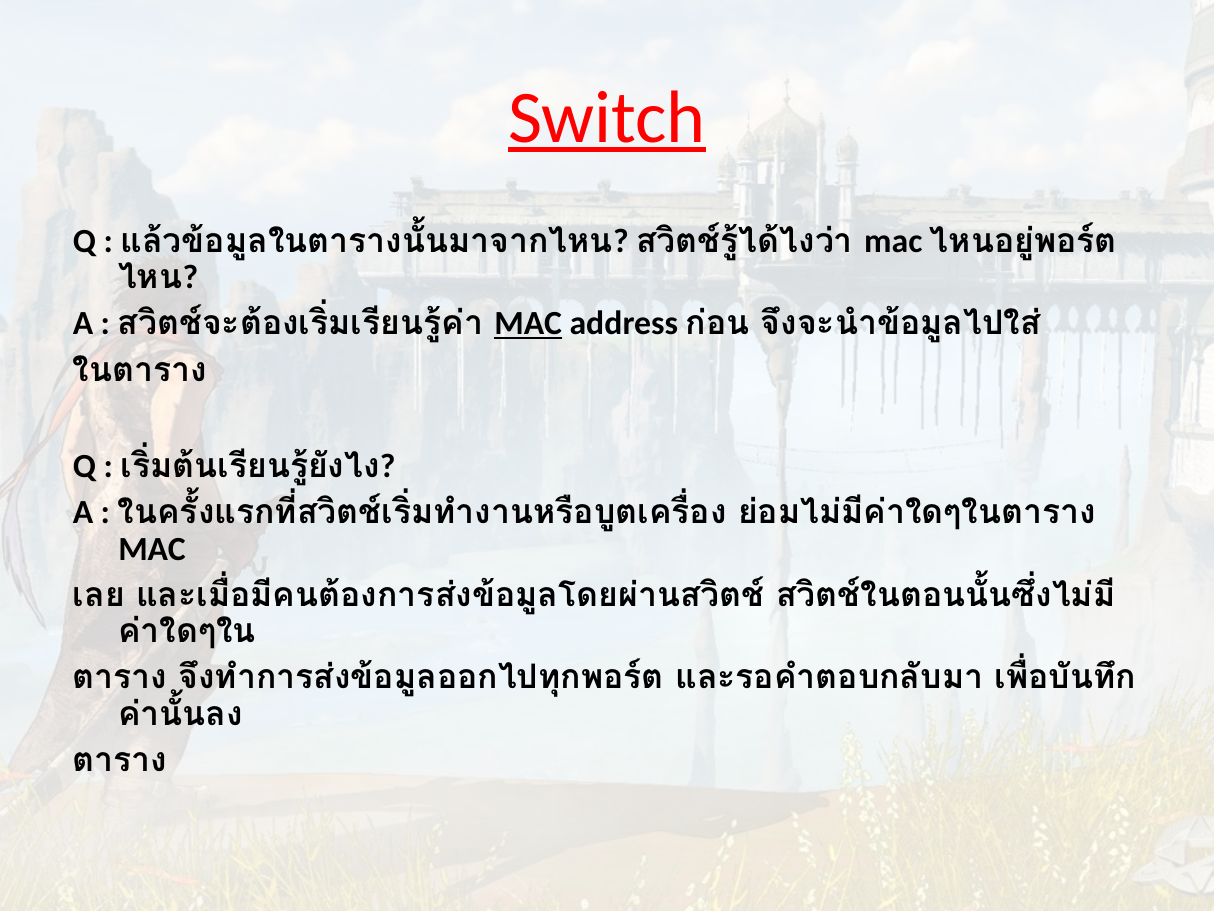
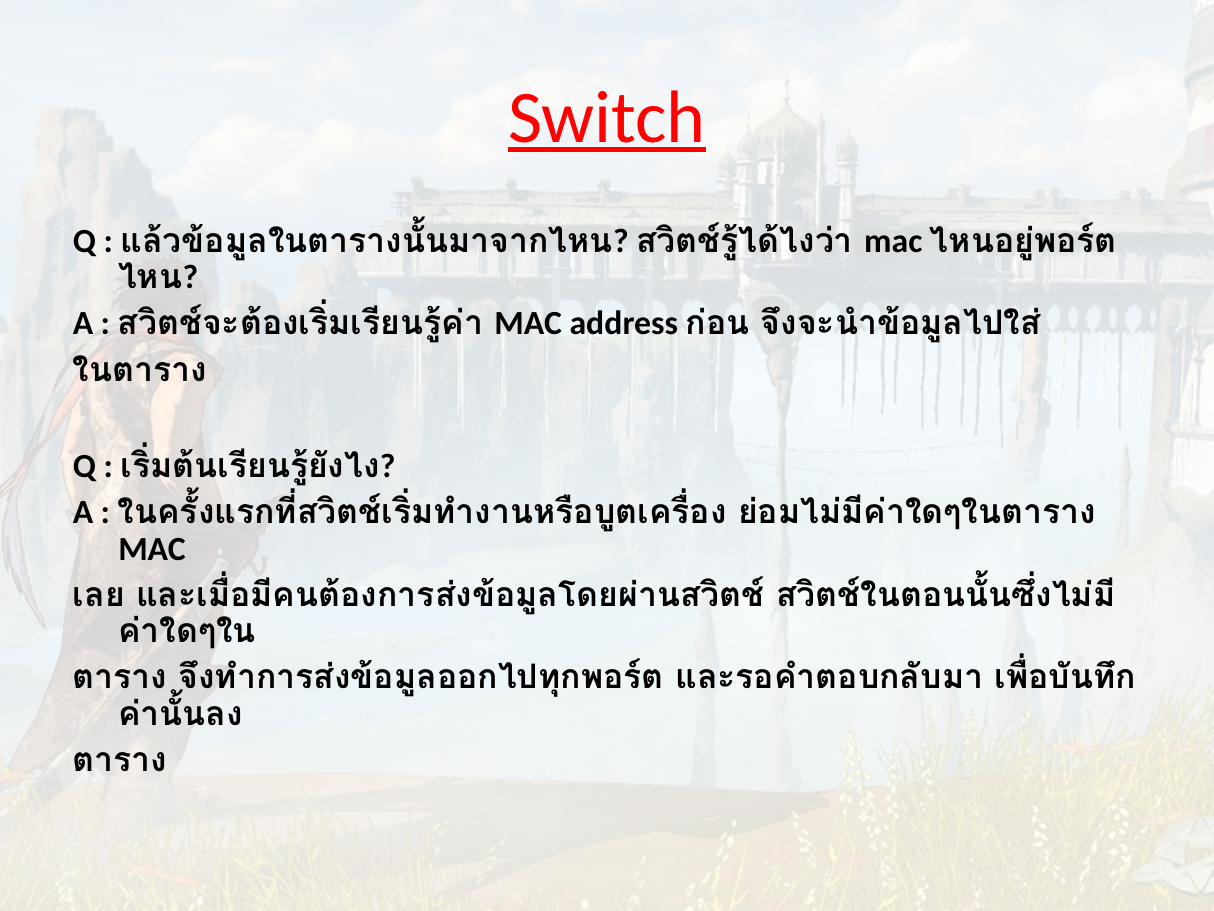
MAC underline: present -> none (528, 324)
